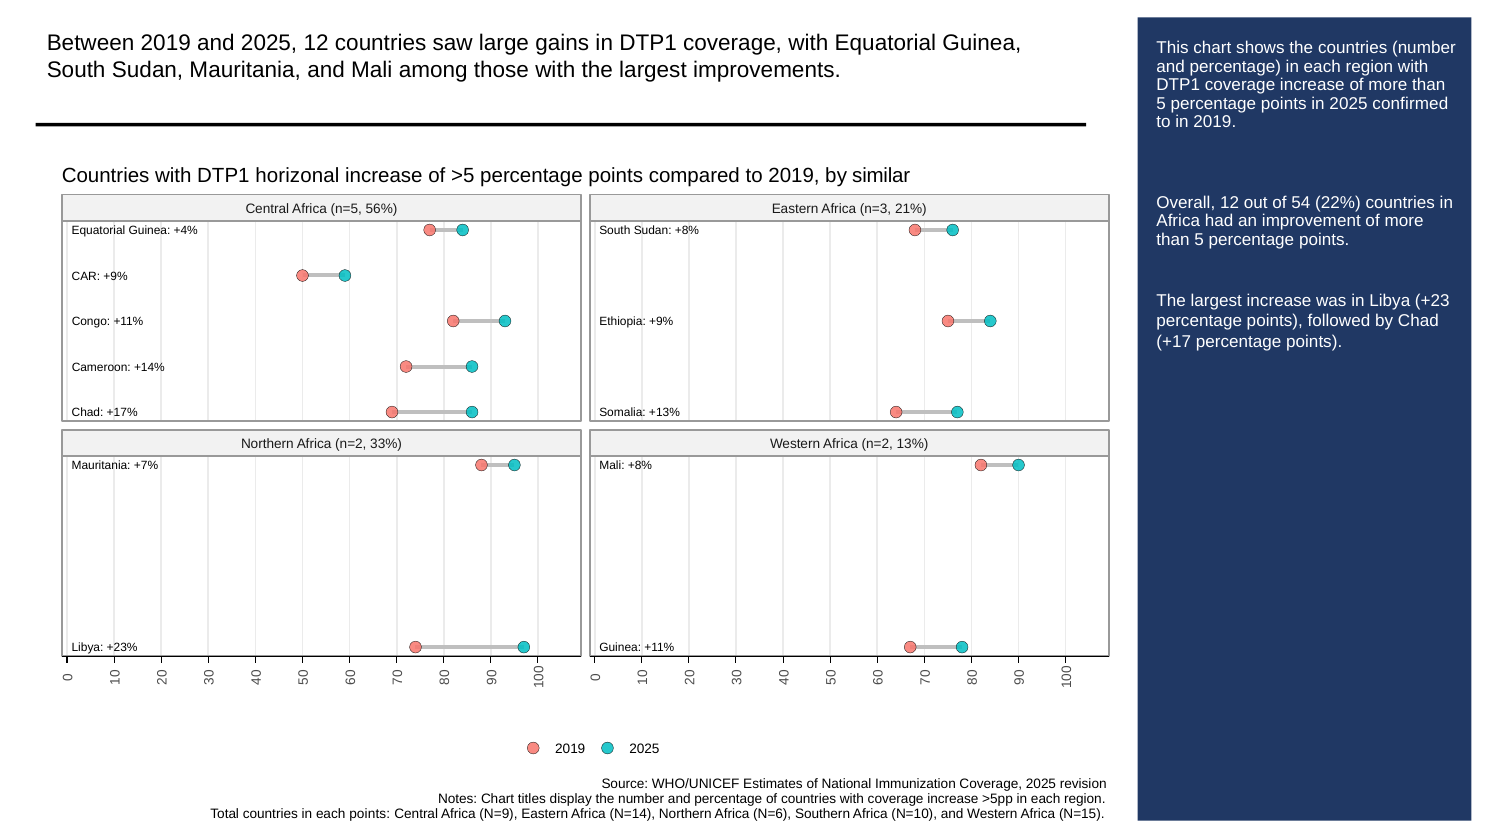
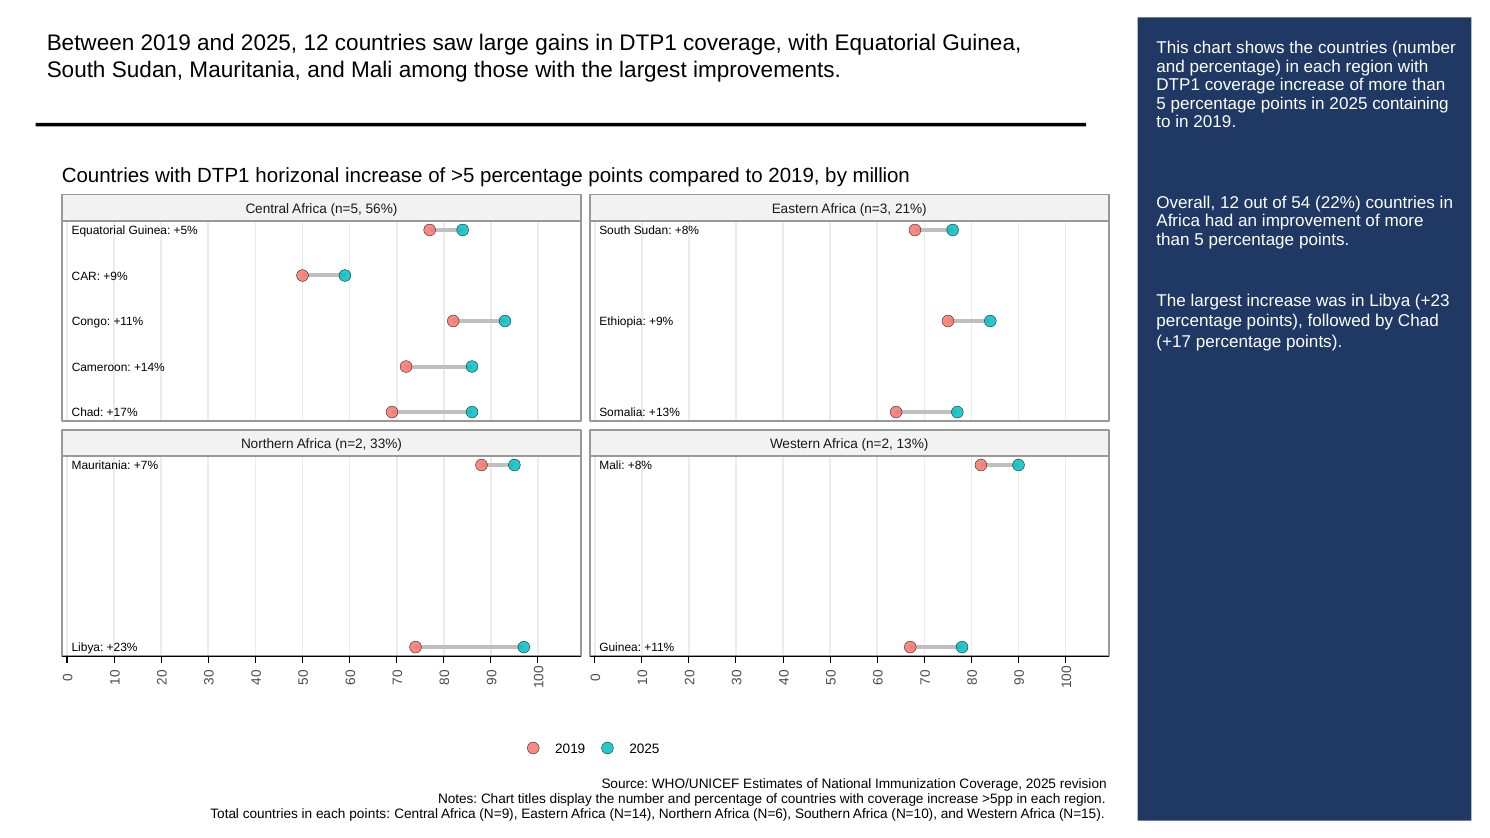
confirmed: confirmed -> containing (1410, 103)
similar: similar -> million (881, 176)
+4%: +4% -> +5% (186, 231)
